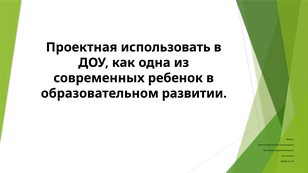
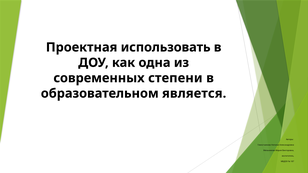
ребенок: ребенок -> степени (175, 78)
развитии: развитии -> является (194, 94)
